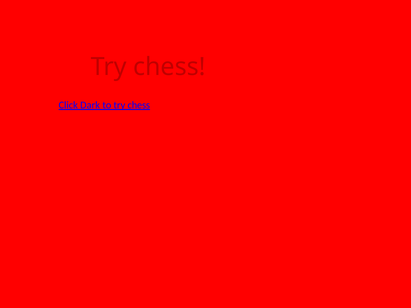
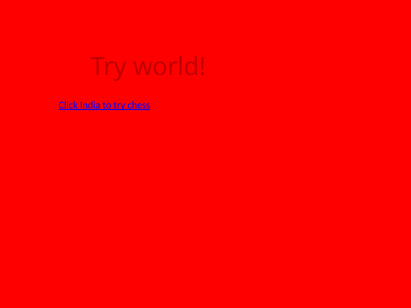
chess: chess -> world (169, 67)
Dark: Dark -> India (90, 105)
